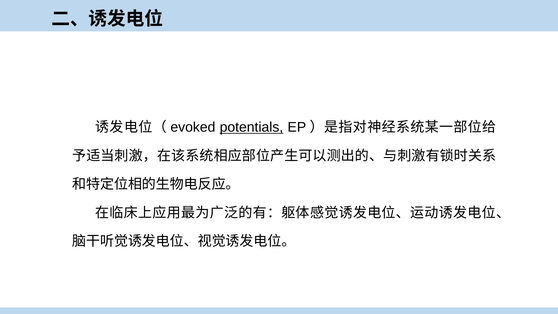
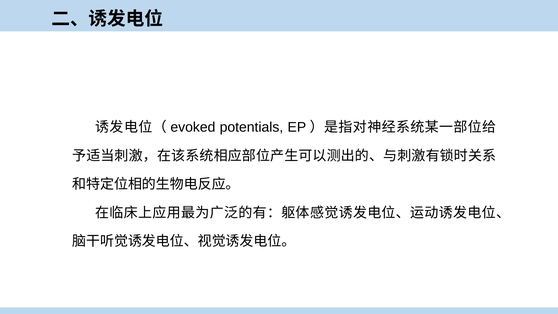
potentials underline: present -> none (251, 127)
